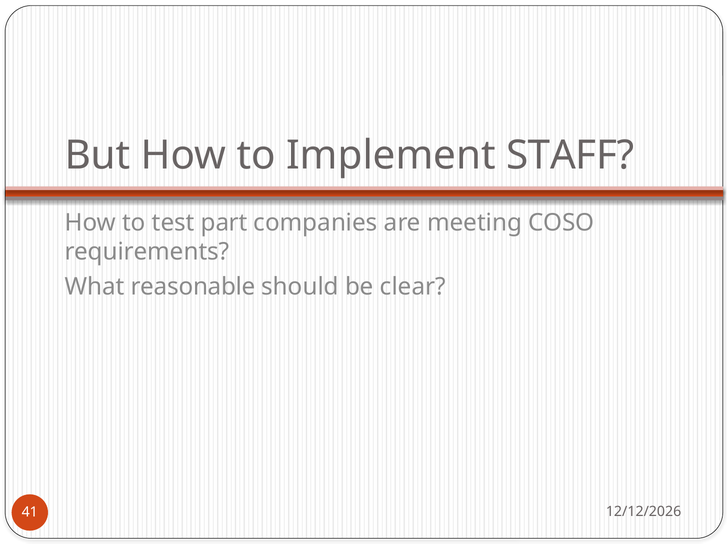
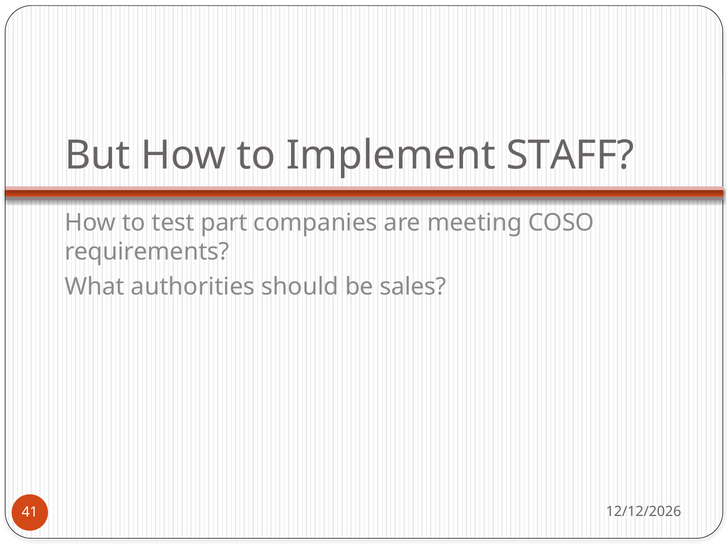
reasonable: reasonable -> authorities (193, 287)
clear: clear -> sales (413, 287)
